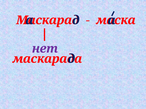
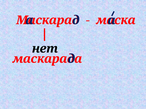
нет colour: purple -> black (45, 49)
